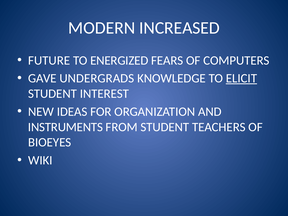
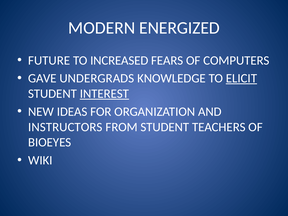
INCREASED: INCREASED -> ENERGIZED (179, 28)
ENERGIZED: ENERGIZED -> INCREASED (119, 60)
INTEREST underline: none -> present (104, 94)
INSTRUMENTS: INSTRUMENTS -> INSTRUCTORS (65, 127)
